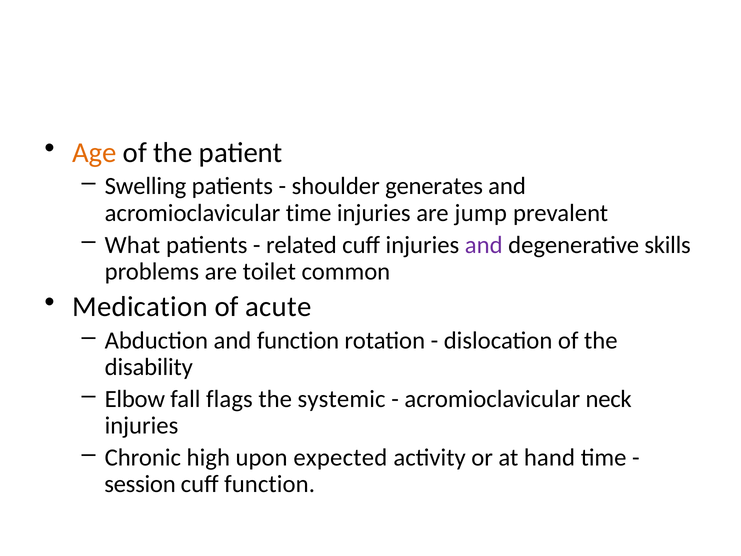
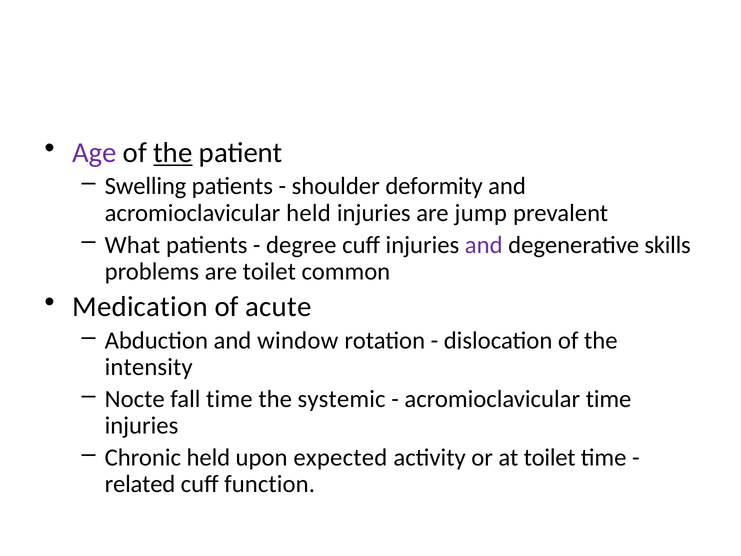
Age colour: orange -> purple (94, 153)
the underline: none -> present (173, 153)
generates: generates -> deformity (434, 186)
acromioclavicular time: time -> held (309, 213)
related: related -> degree (301, 245)
and function: function -> window (298, 340)
disability: disability -> intensity (149, 367)
Elbow: Elbow -> Nocte (135, 399)
fall flags: flags -> time (229, 399)
acromioclavicular neck: neck -> time (609, 399)
Chronic high: high -> held (208, 457)
at hand: hand -> toilet (550, 457)
session: session -> related (140, 484)
